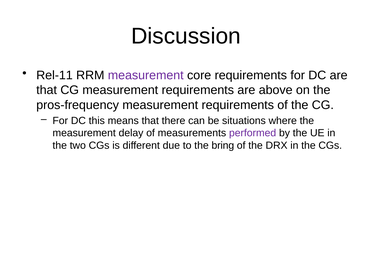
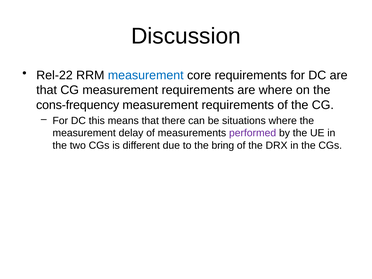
Rel-11: Rel-11 -> Rel-22 (55, 75)
measurement colour: purple -> blue (146, 75)
are above: above -> where (276, 90)
pros-frequency: pros-frequency -> cons-frequency (78, 105)
